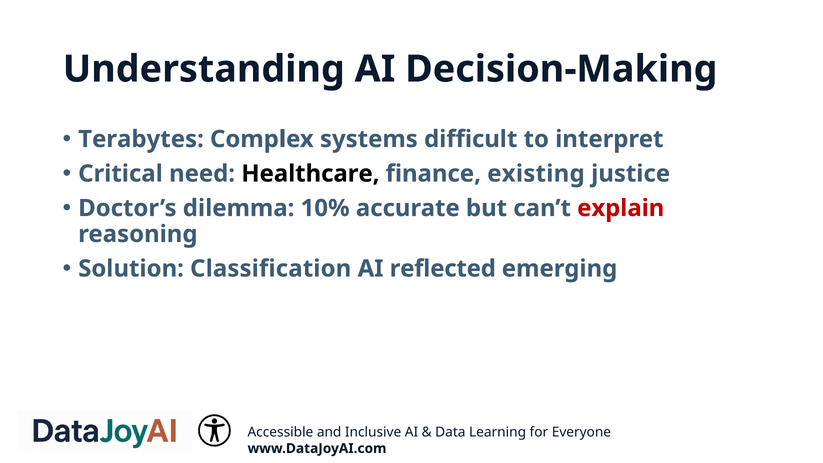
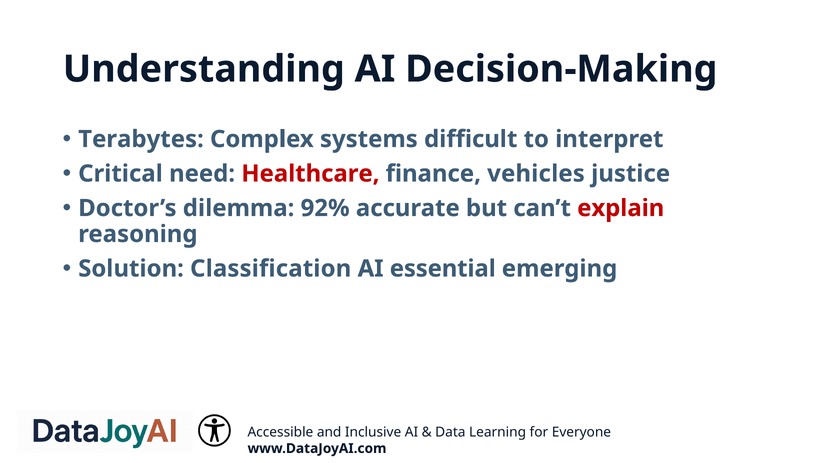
Healthcare colour: black -> red (310, 174)
existing: existing -> vehicles (536, 174)
10%: 10% -> 92% (325, 208)
reflected: reflected -> essential (443, 269)
